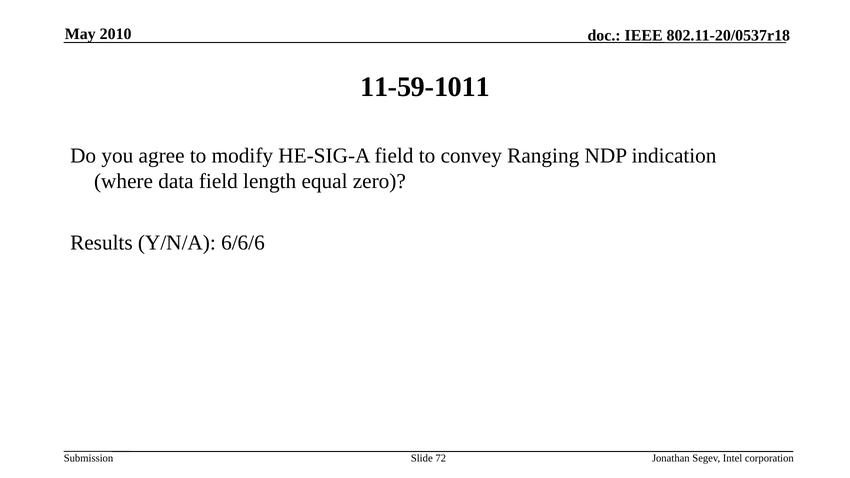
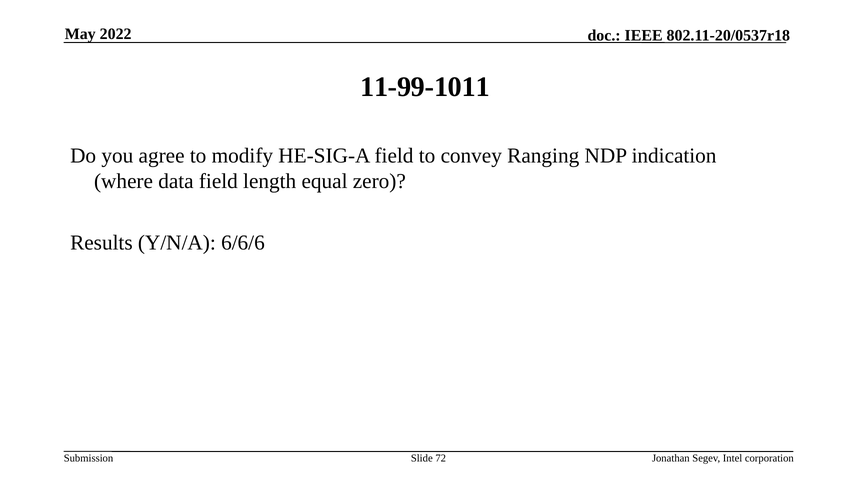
2010: 2010 -> 2022 (116, 34)
11-59-1011: 11-59-1011 -> 11-99-1011 (425, 87)
